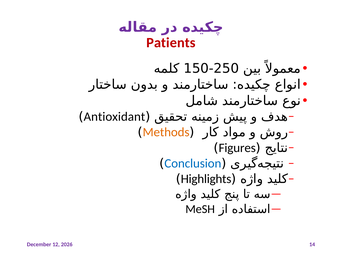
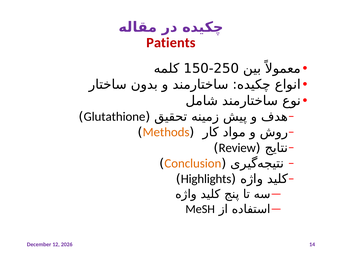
Antioxidant: Antioxidant -> Glutathione (115, 117)
Figures: Figures -> Review (237, 148)
Conclusion colour: blue -> orange (193, 164)
